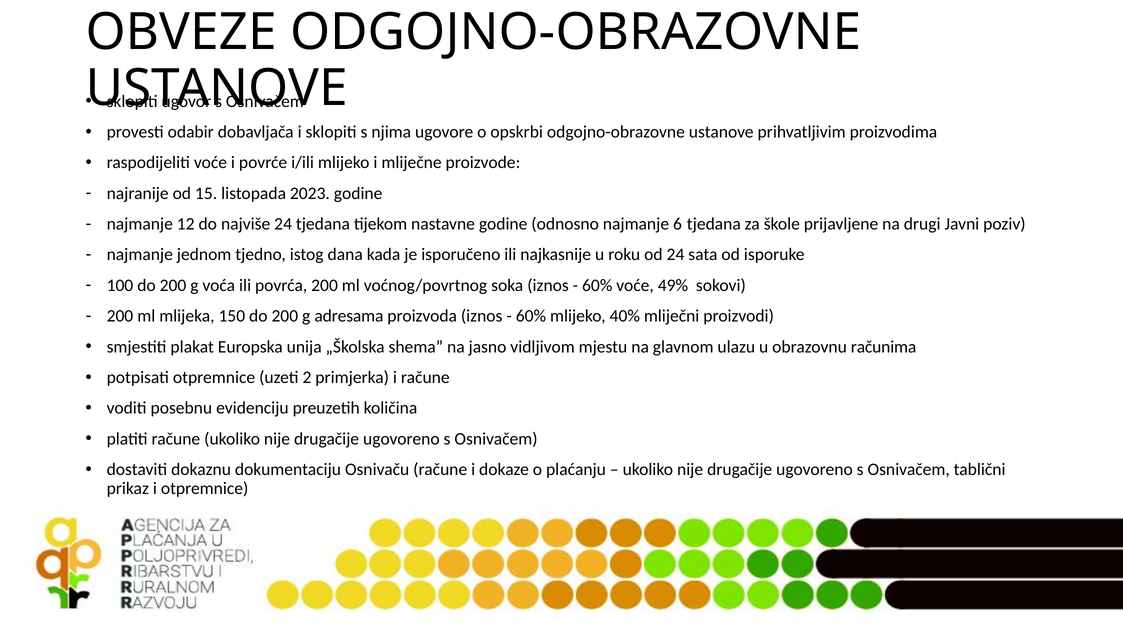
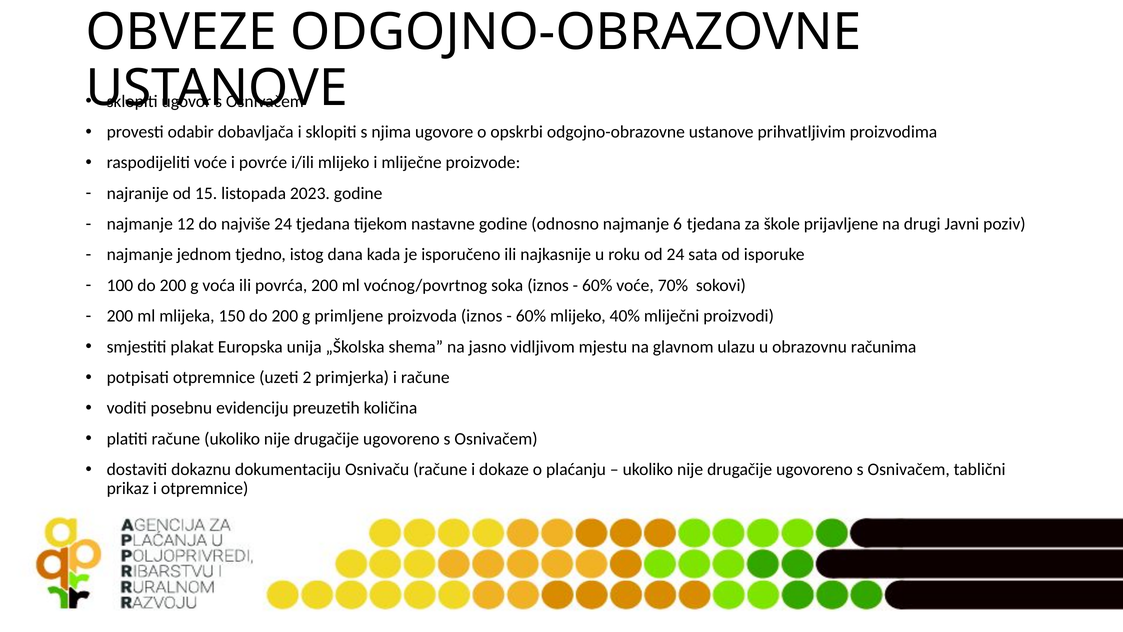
49%: 49% -> 70% (673, 285)
adresama: adresama -> primljene (349, 316)
